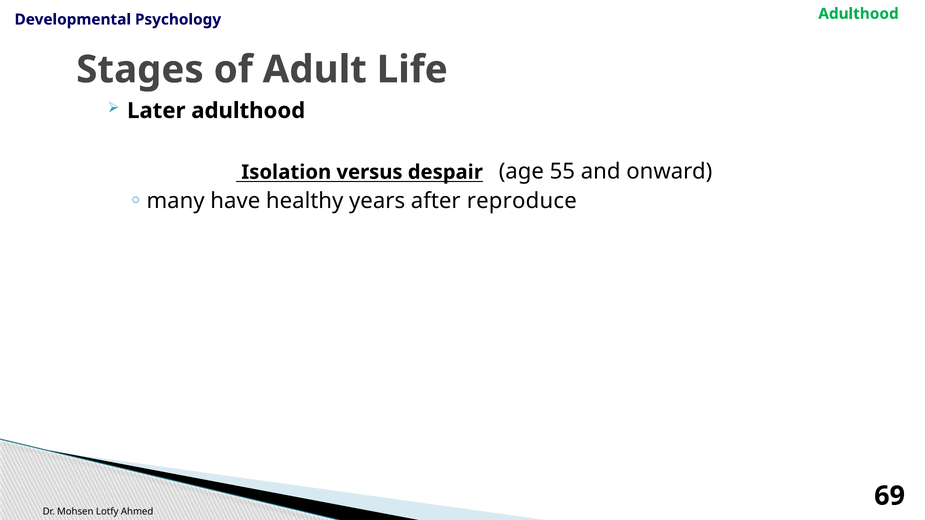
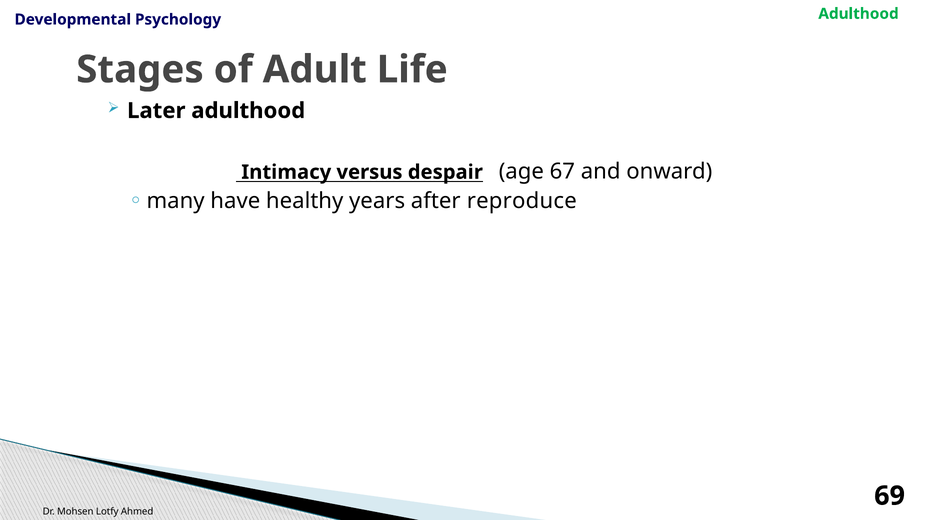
Isolation: Isolation -> Intimacy (286, 172)
55: 55 -> 67 (562, 172)
